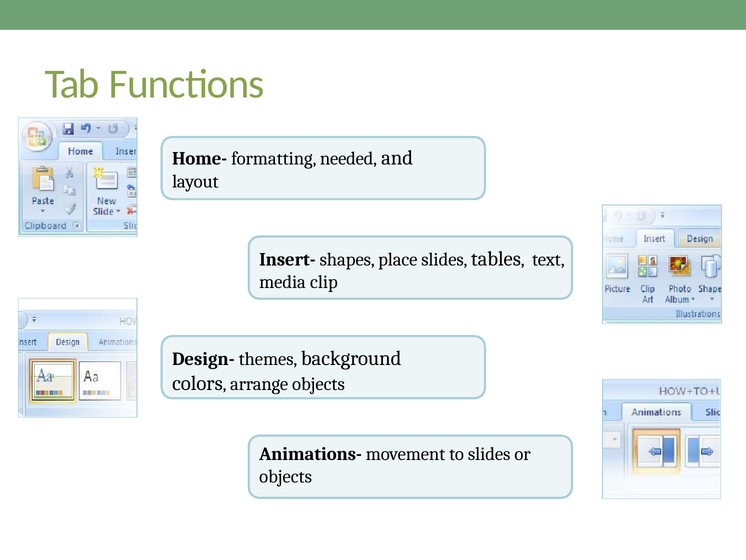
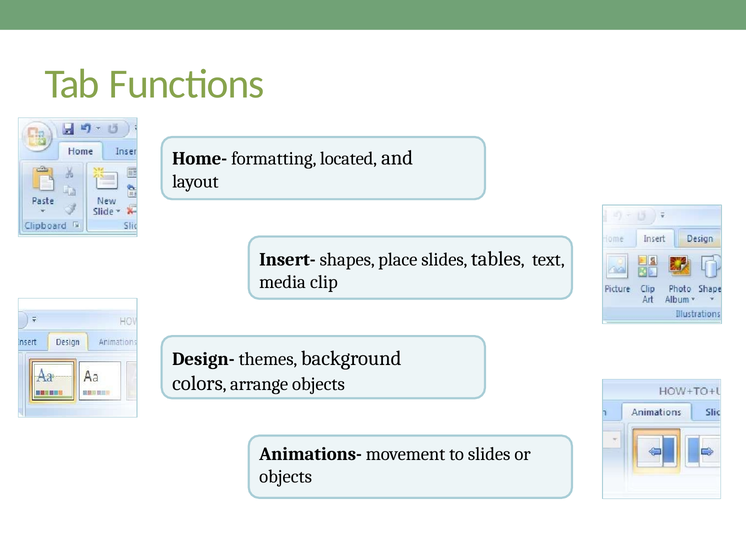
needed: needed -> located (348, 159)
